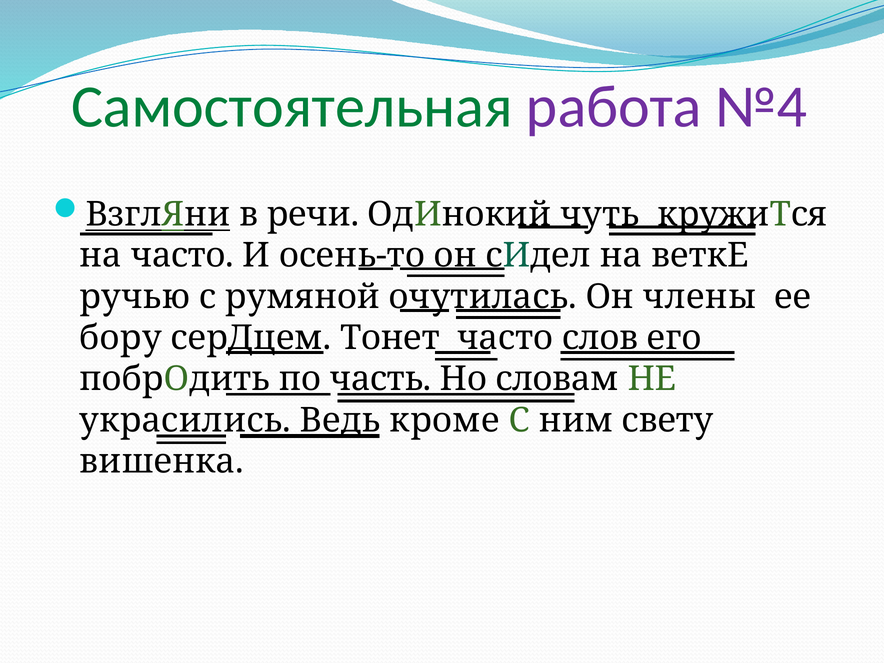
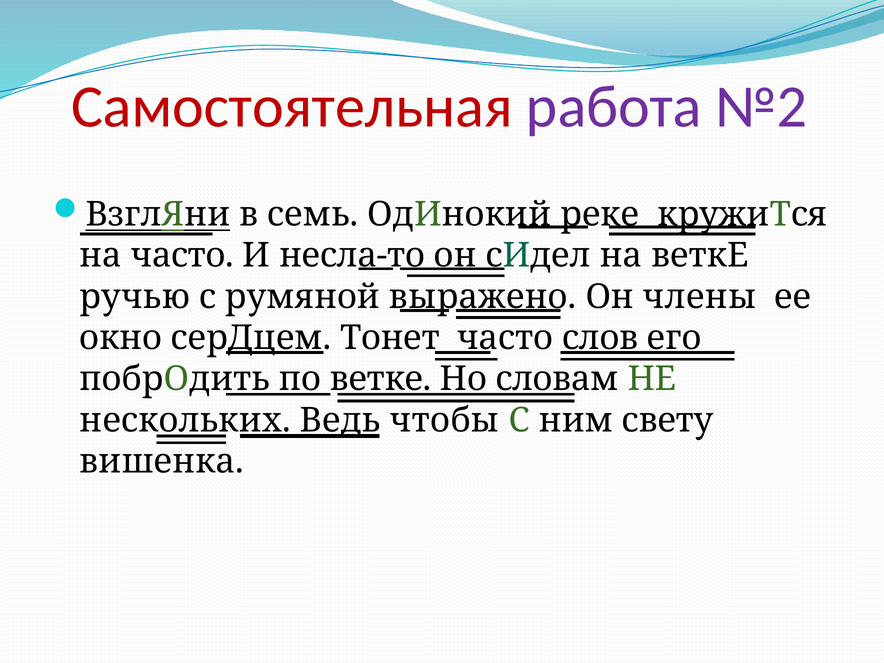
Самостоятельная colour: green -> red (292, 107)
№4: №4 -> №2 (761, 107)
речи: речи -> семь (313, 214)
чуть: чуть -> реке (600, 214)
осень-то: осень-то -> несла-то (352, 256)
очутилась: очутилась -> выражено (483, 297)
бору: бору -> окно (121, 338)
по часть: часть -> ветке (381, 379)
украсились: украсились -> нескольких (185, 420)
кроме: кроме -> чтобы (444, 420)
